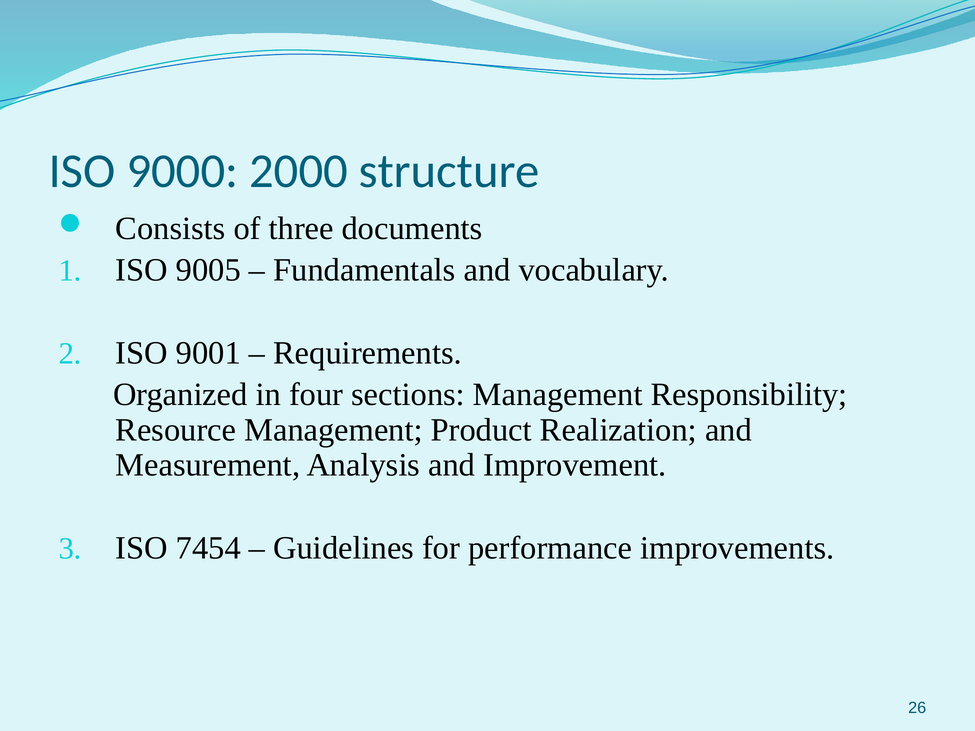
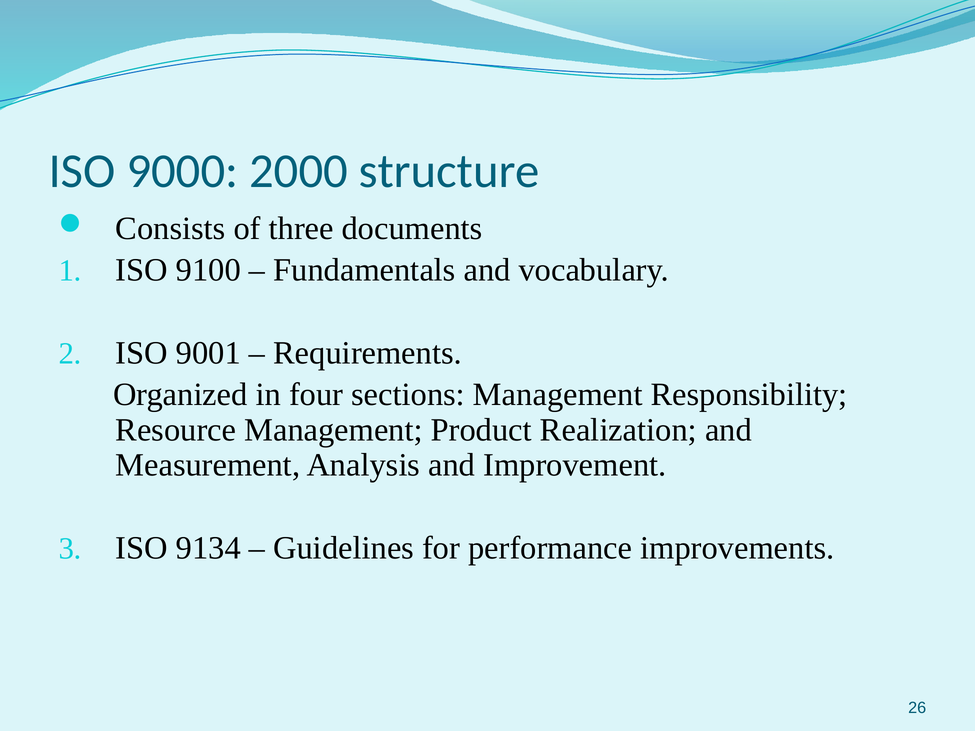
9005: 9005 -> 9100 (208, 270)
7454: 7454 -> 9134 (208, 548)
